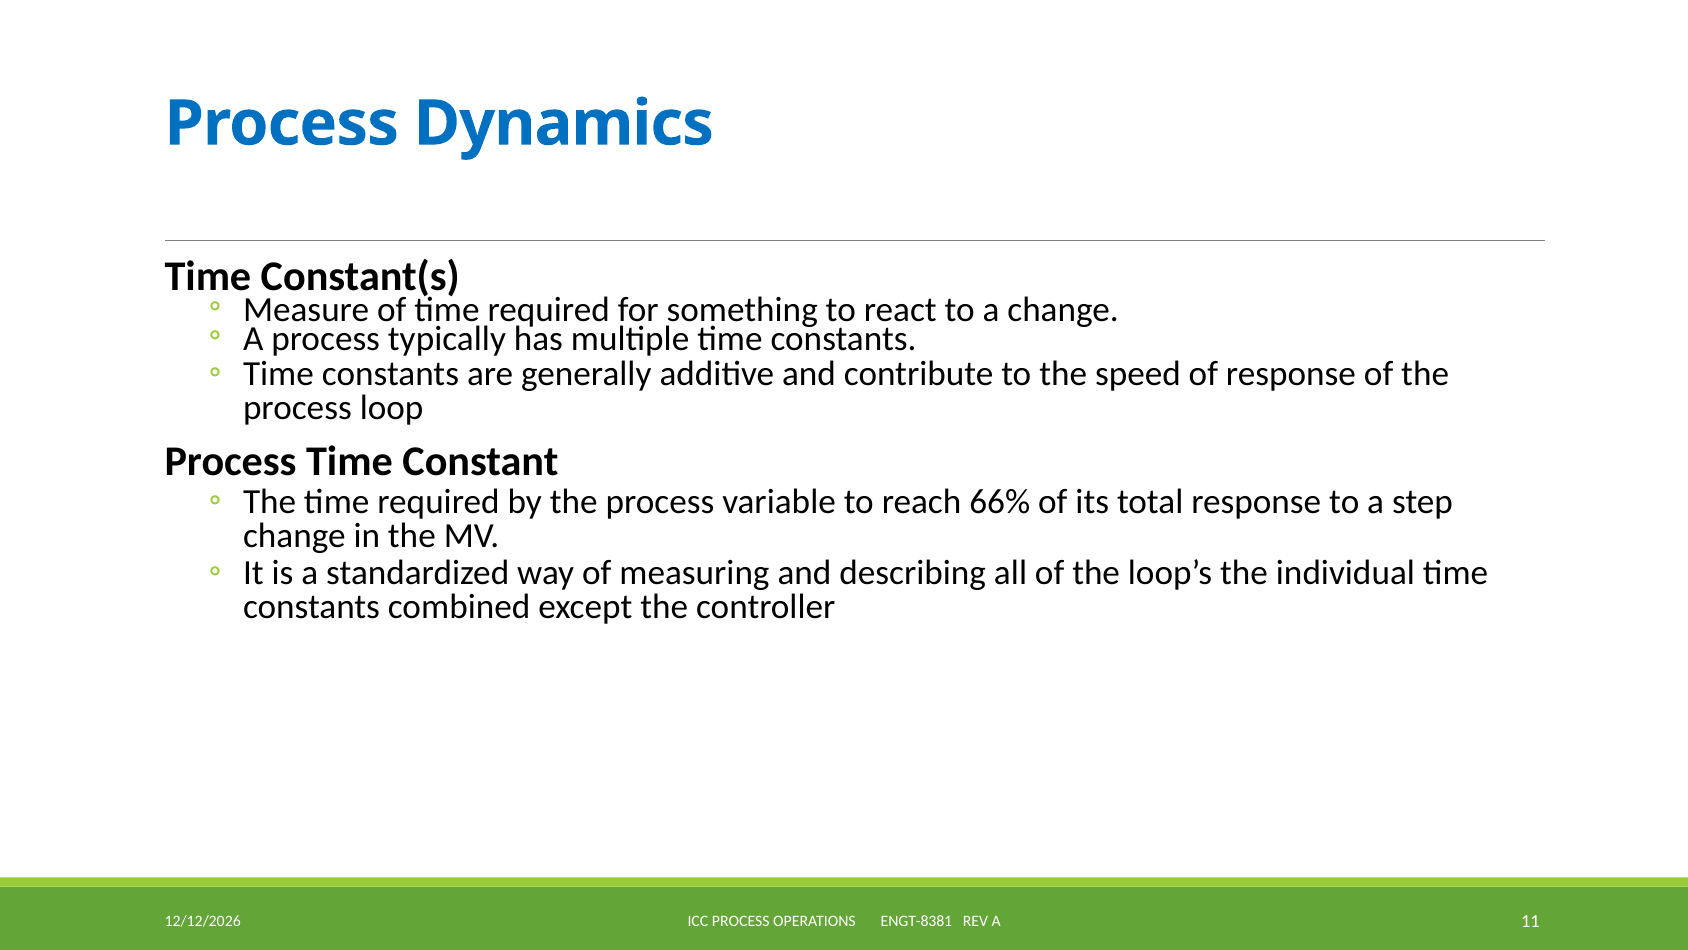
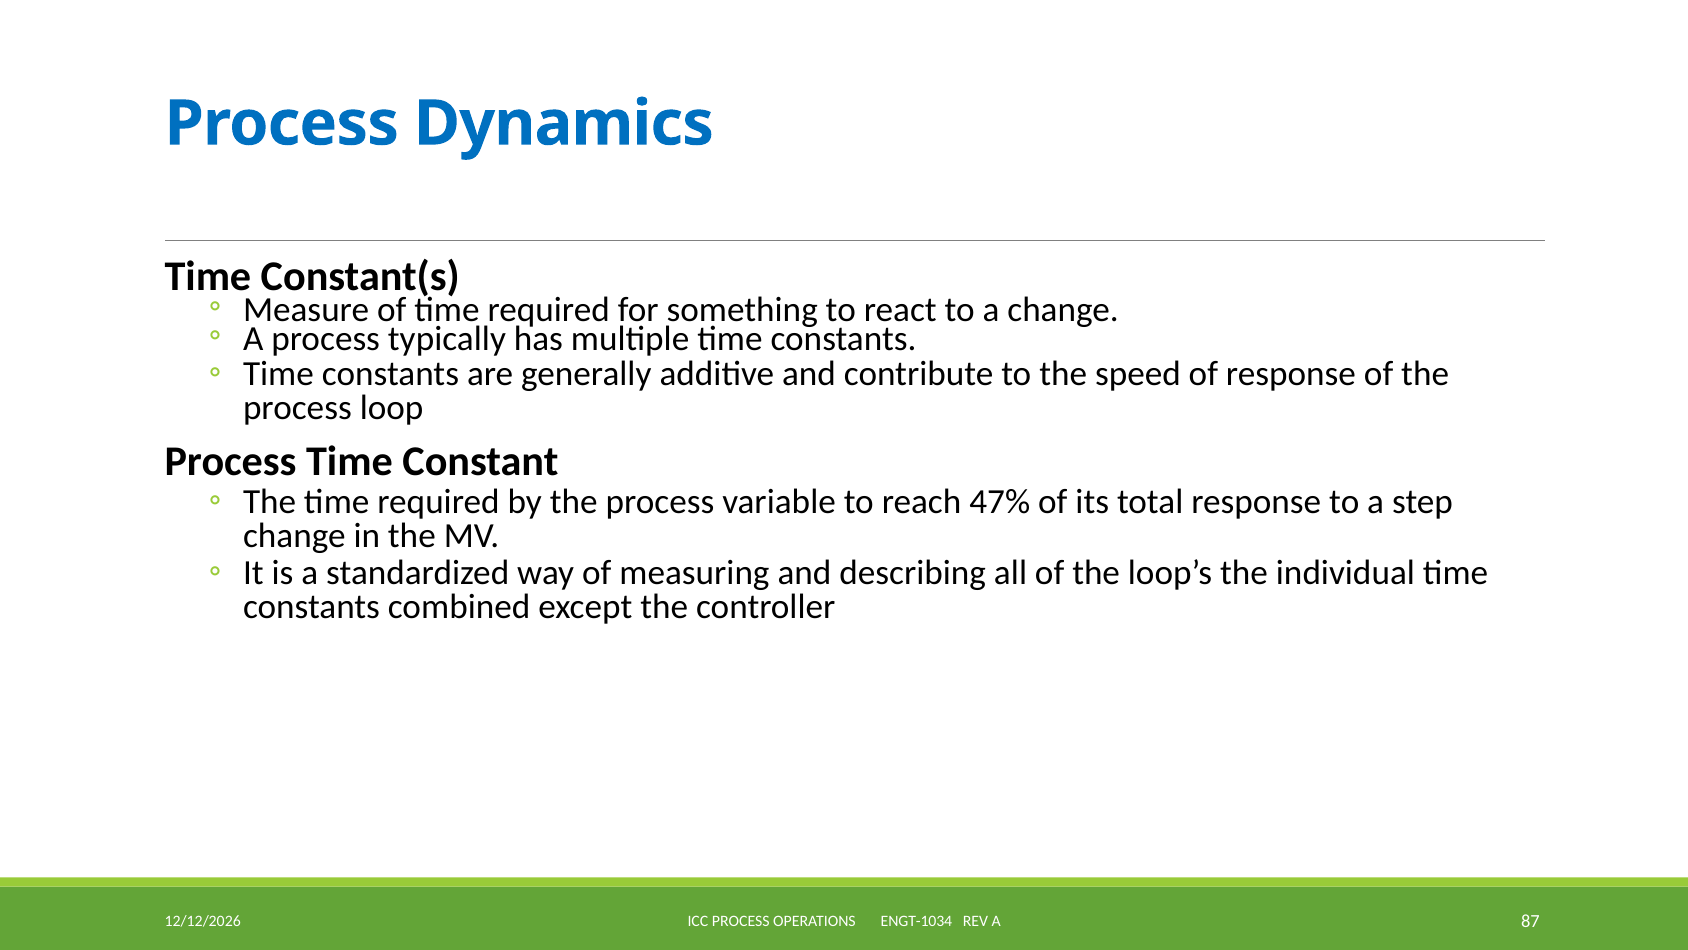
66%: 66% -> 47% (1000, 502)
ENGT-8381: ENGT-8381 -> ENGT-1034 (916, 921)
11: 11 -> 87 (1530, 921)
